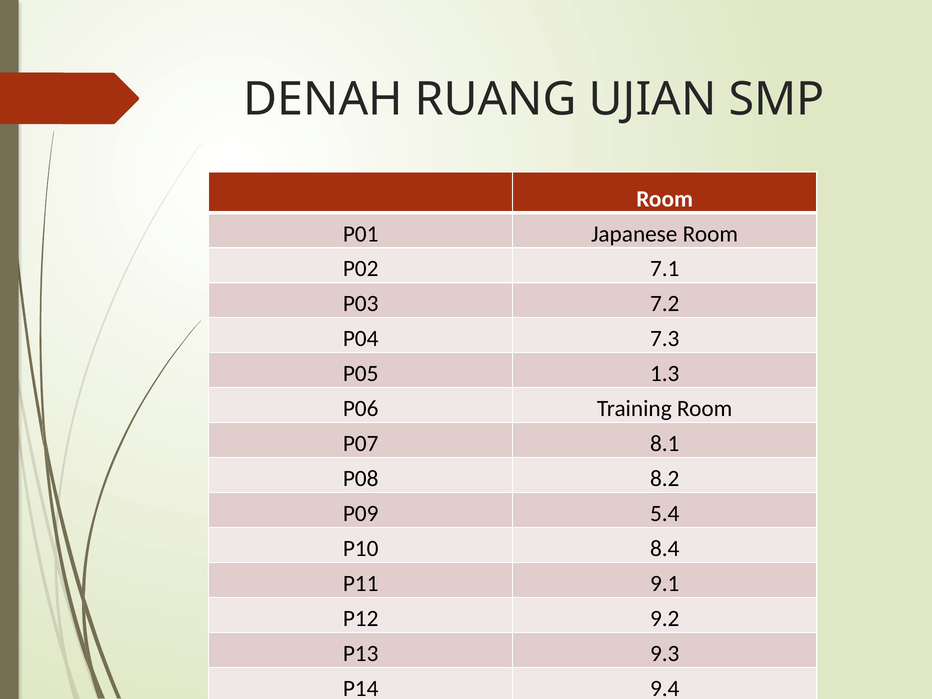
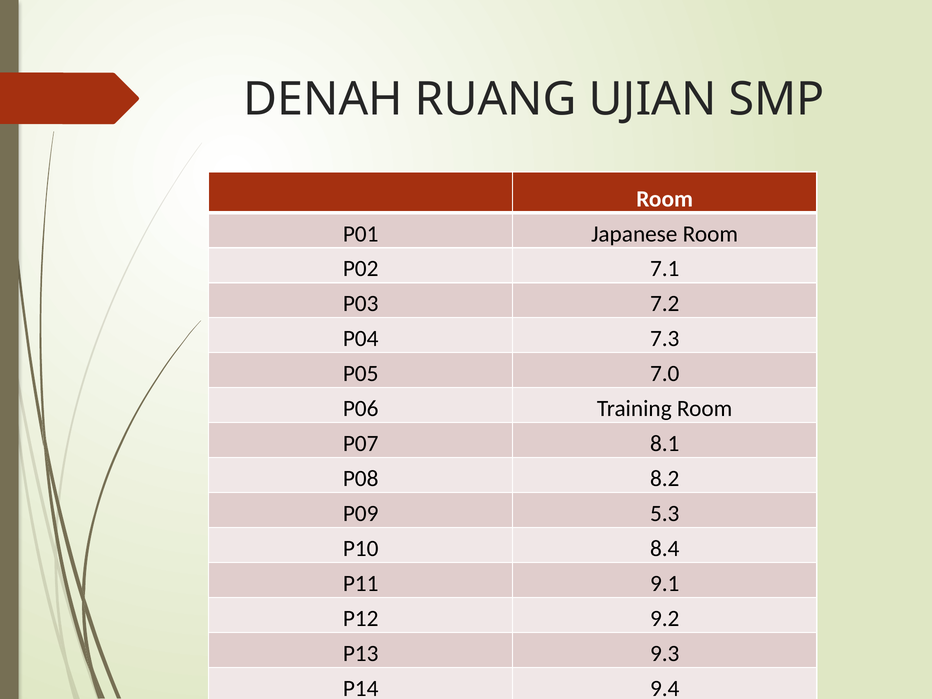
1.3: 1.3 -> 7.0 (665, 374)
5.4: 5.4 -> 5.3 (665, 514)
